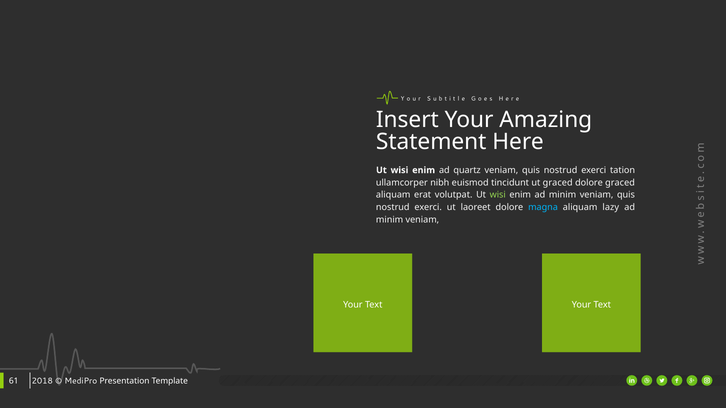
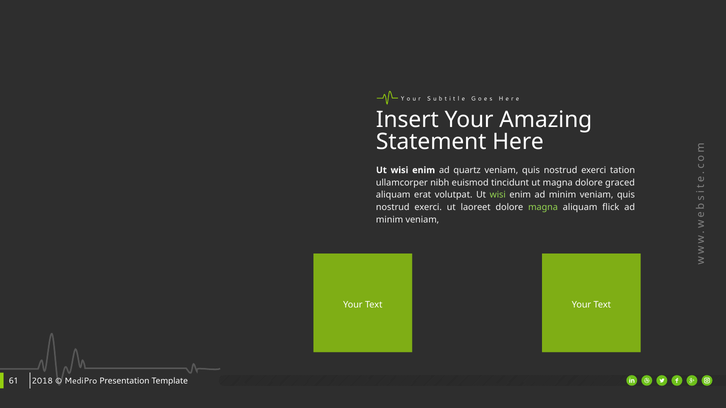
ut graced: graced -> magna (558, 183)
magna colour: light blue -> light green (543, 208)
lazy: lazy -> flick (611, 208)
